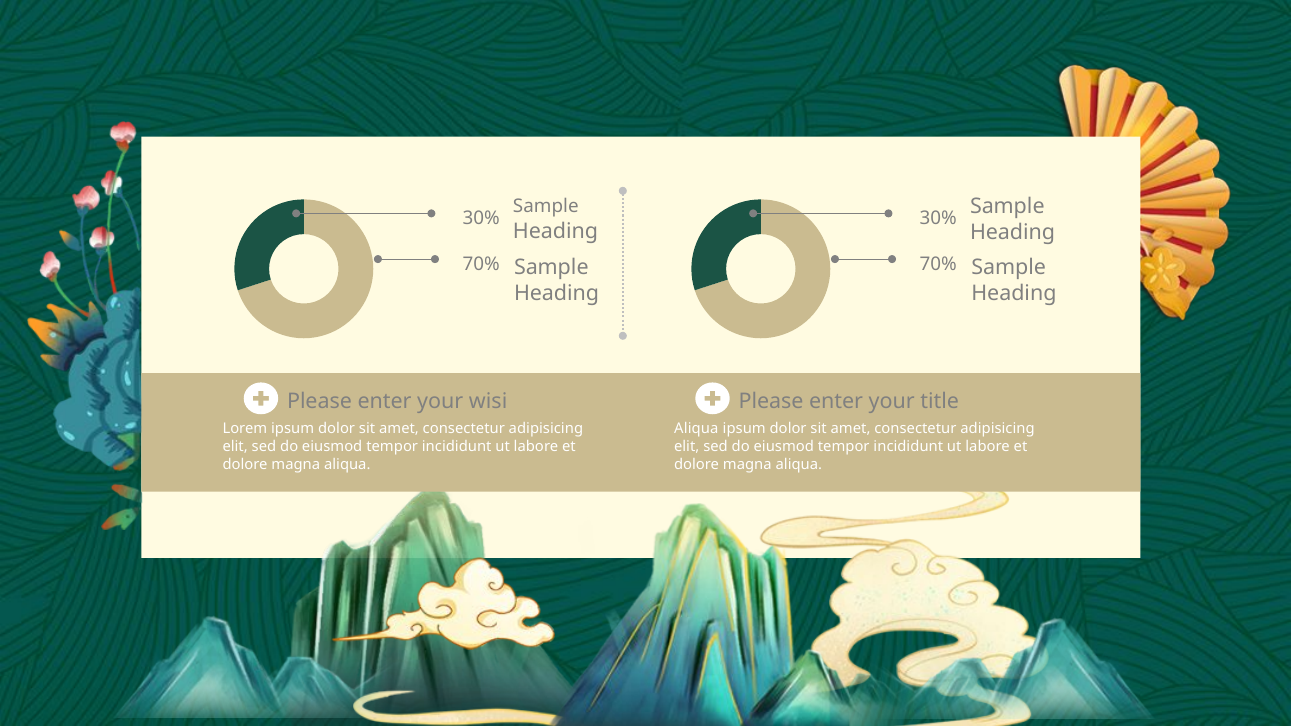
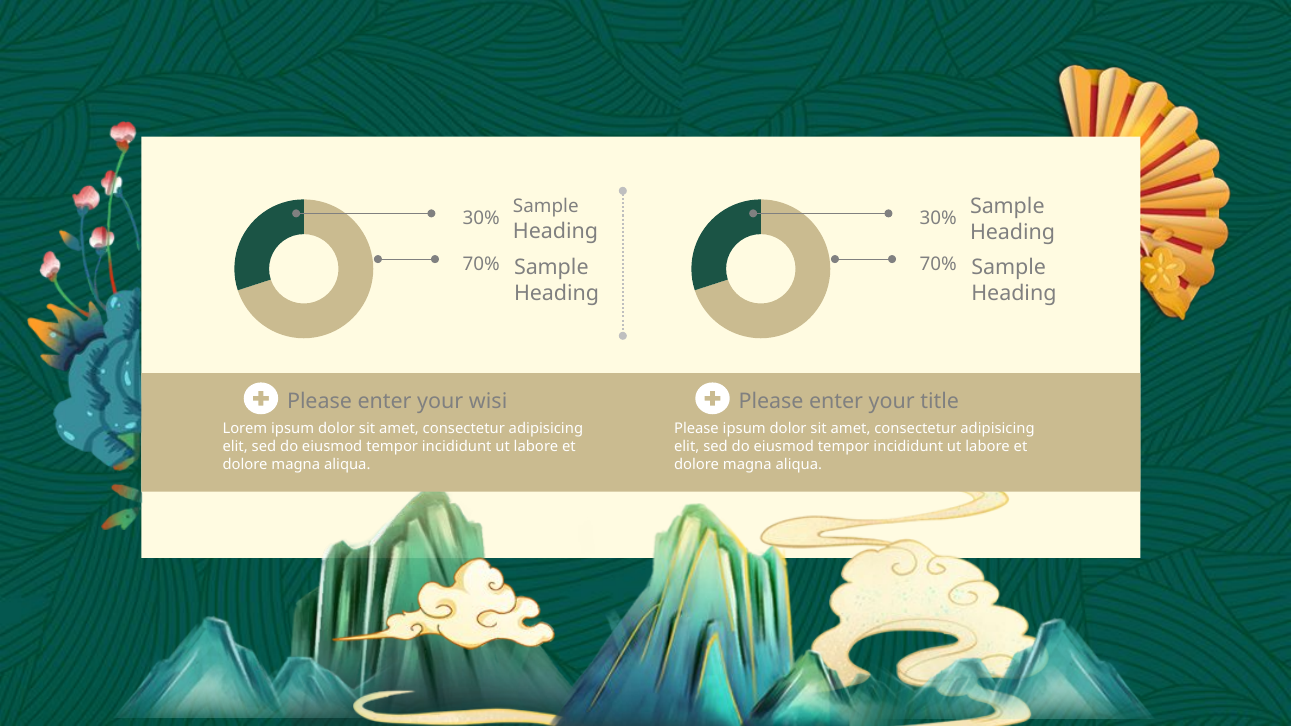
Aliqua: Aliqua -> Please (696, 429)
